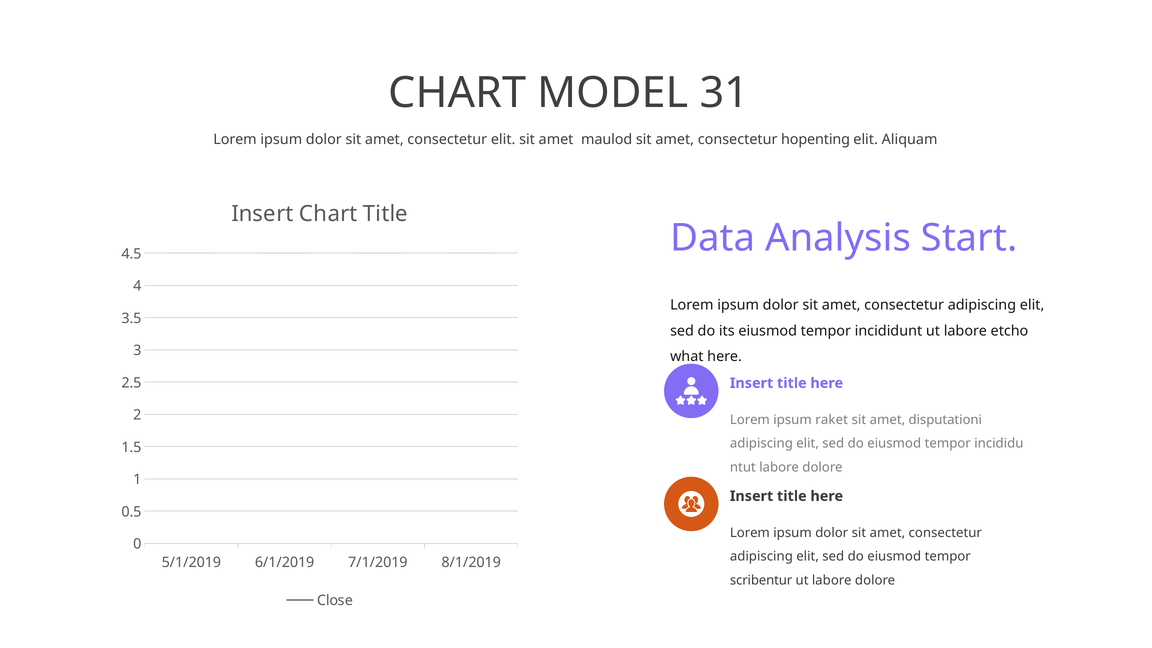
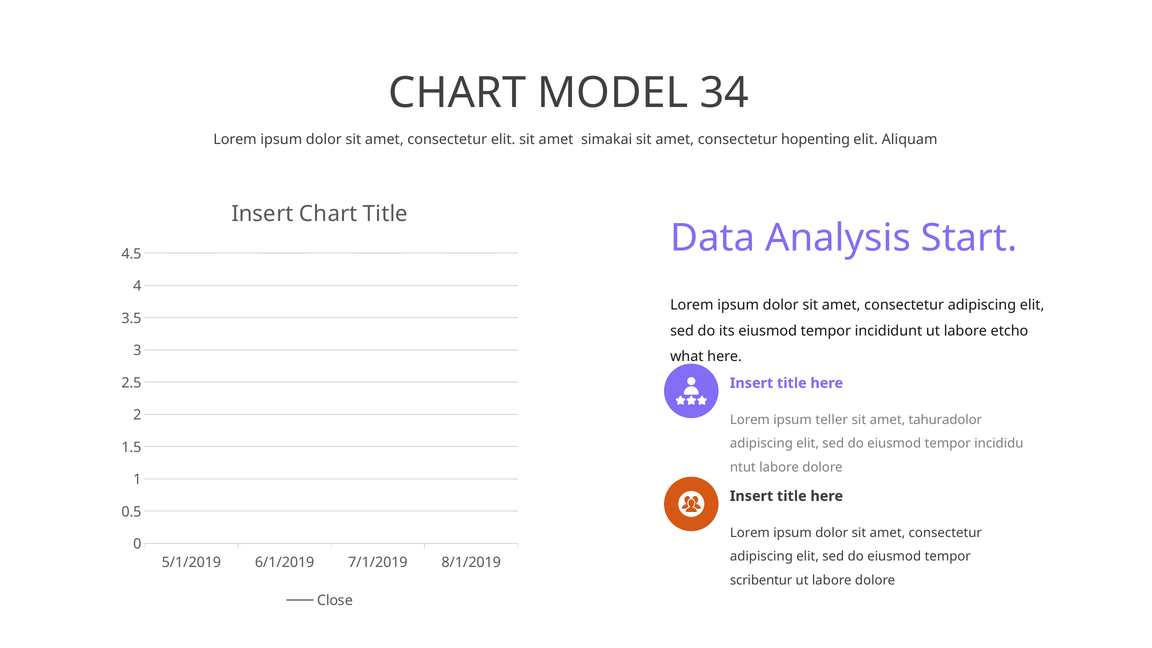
31: 31 -> 34 (724, 93)
maulod: maulod -> simakai (607, 139)
raket: raket -> teller (832, 420)
disputationi: disputationi -> tahuradolor (945, 420)
